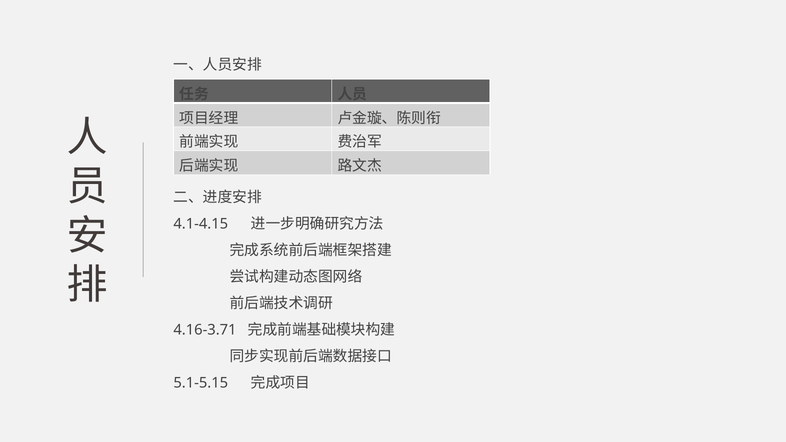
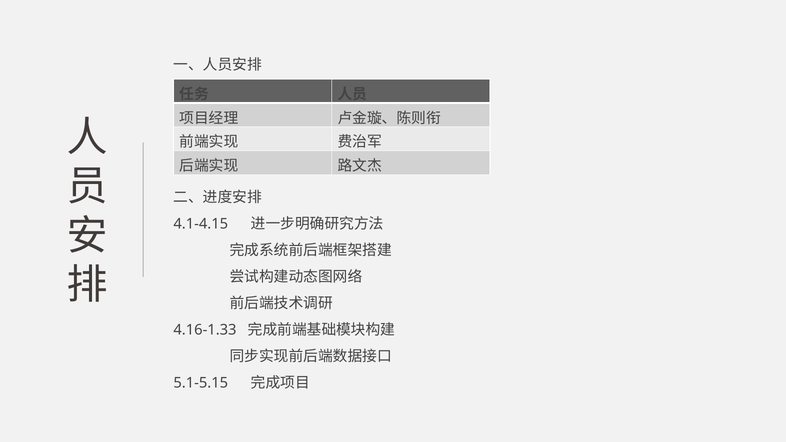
4.16-3.71: 4.16-3.71 -> 4.16-1.33 (205, 330)
